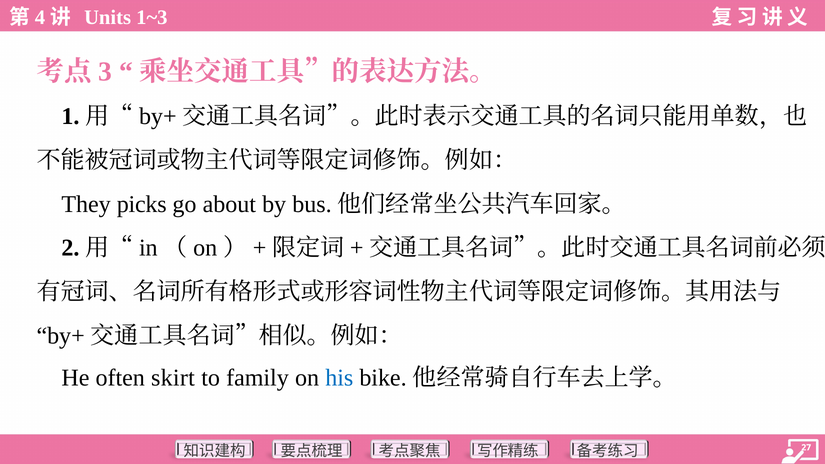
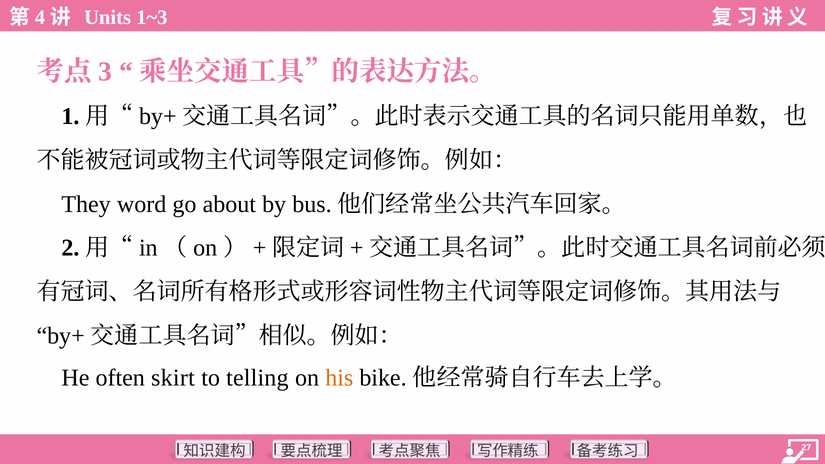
picks: picks -> word (142, 204)
family: family -> telling (257, 378)
his colour: blue -> orange (339, 378)
